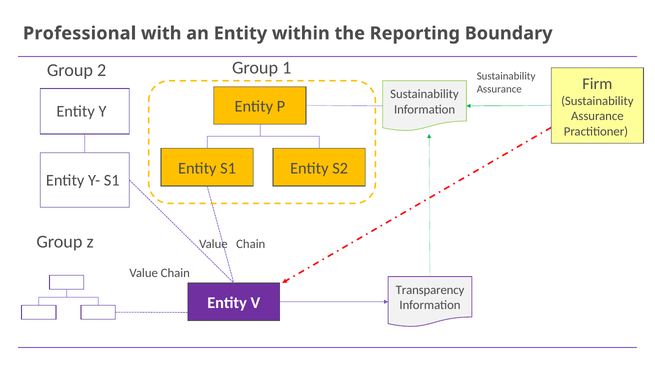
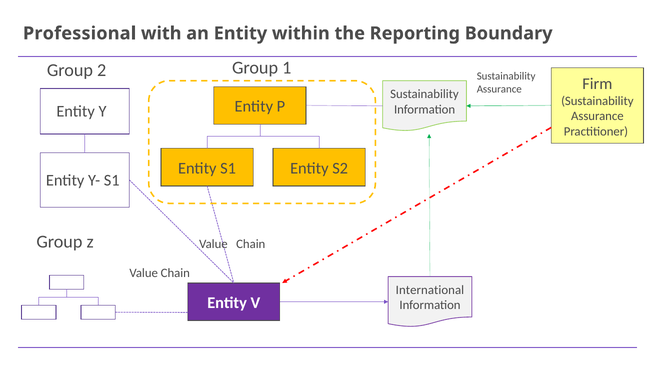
Transparency: Transparency -> International (430, 290)
